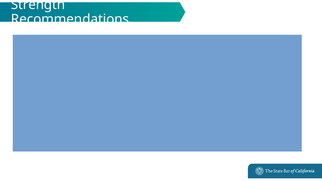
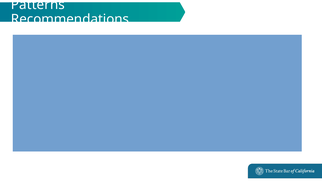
Strength: Strength -> Patterns (38, 5)
